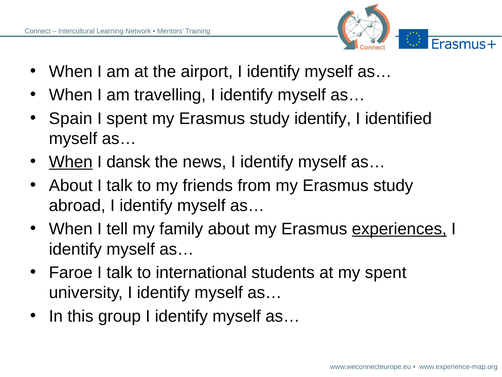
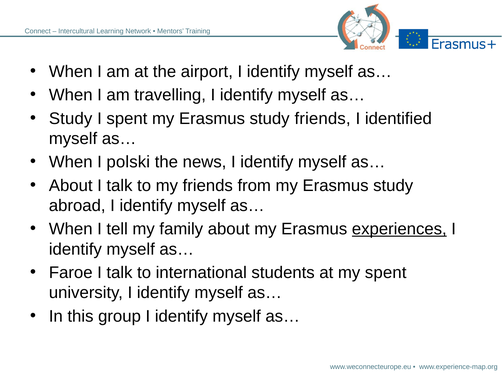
Spain: Spain -> Study (71, 118)
study identify: identify -> friends (323, 118)
When underline: present -> none (71, 162)
dansk: dansk -> polski (128, 162)
